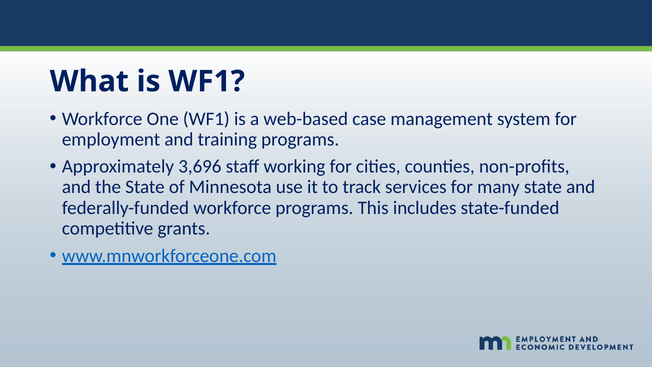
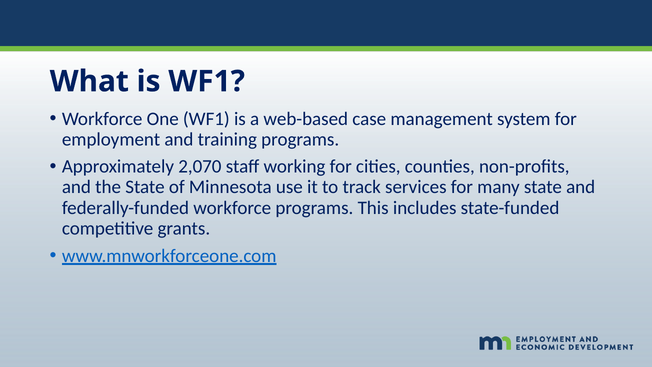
3,696: 3,696 -> 2,070 (200, 167)
